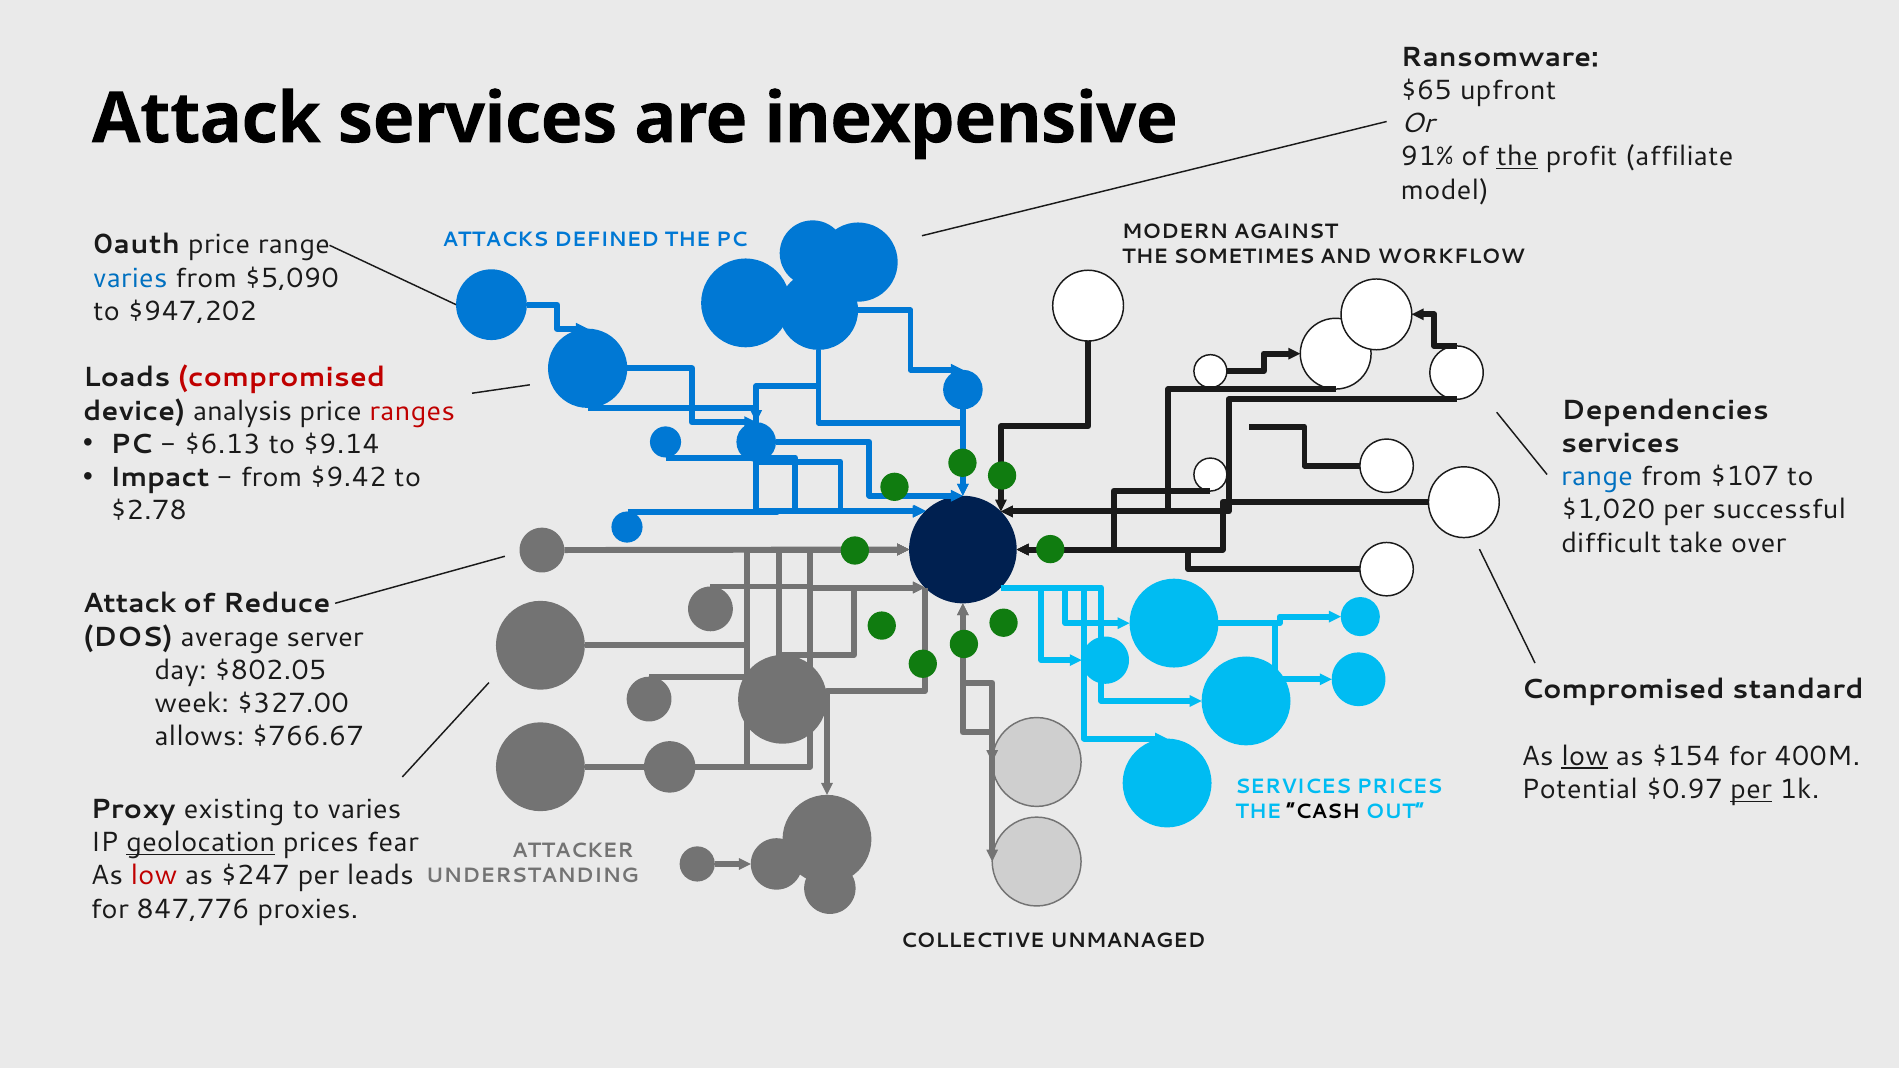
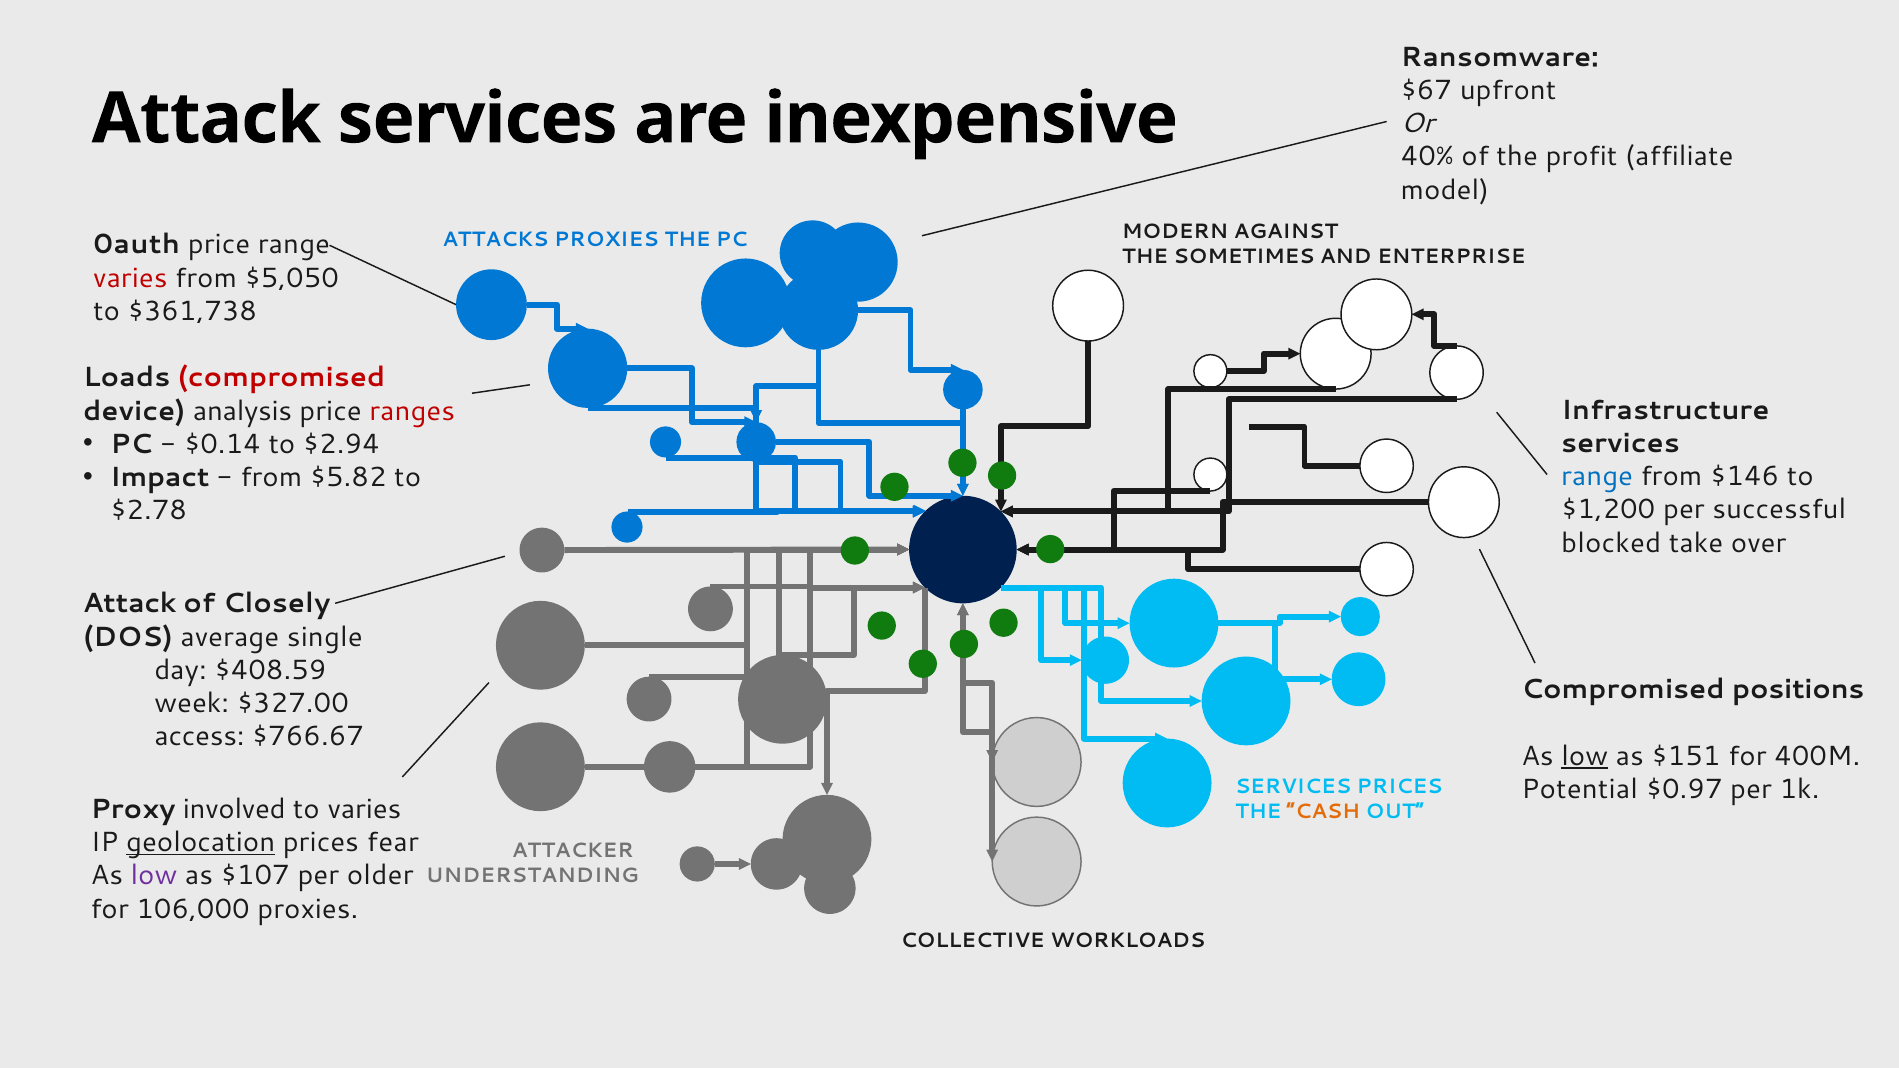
$65: $65 -> $67 (1426, 90)
91%: 91% -> 40% (1427, 157)
the underline: present -> none (1517, 157)
ATTACKS DEFINED: DEFINED -> PROXIES (606, 240)
WORKFLOW: WORKFLOW -> ENTERPRISE (1451, 256)
varies colour: blue -> red (130, 278)
$5,090: $5,090 -> $5,050 (292, 278)
$947,202: $947,202 -> $361,738 (192, 311)
Dependencies: Dependencies -> Infrastructure (1665, 410)
$6.13: $6.13 -> $0.14 (222, 444)
$9.14: $9.14 -> $2.94 (341, 444)
$9.42: $9.42 -> $5.82 (348, 477)
$107: $107 -> $146 (1745, 477)
$1,020: $1,020 -> $1,200 (1608, 510)
difficult: difficult -> blocked (1611, 543)
Reduce: Reduce -> Closely (277, 604)
server: server -> single (325, 637)
$802.05: $802.05 -> $408.59 (270, 670)
standard: standard -> positions (1798, 690)
allows: allows -> access (199, 737)
$154: $154 -> $151 (1686, 756)
per underline: present -> none (1751, 790)
existing: existing -> involved (234, 809)
CASH colour: black -> orange (1323, 811)
low colour: red -> purple (154, 876)
$247: $247 -> $107 (255, 876)
leads: leads -> older (380, 876)
847,776: 847,776 -> 106,000 (193, 909)
UNMANAGED: UNMANAGED -> WORKLOADS (1128, 941)
